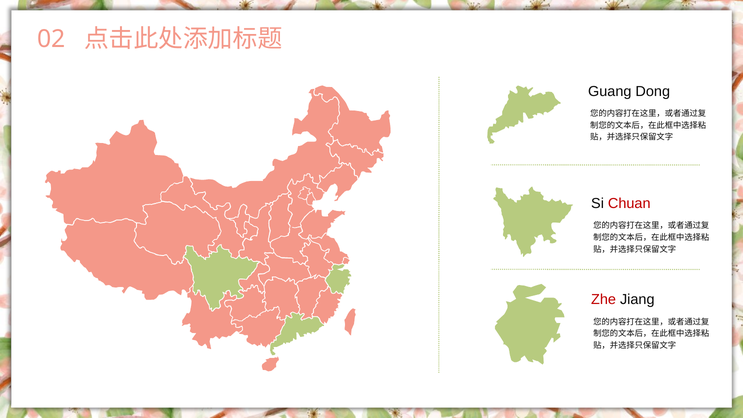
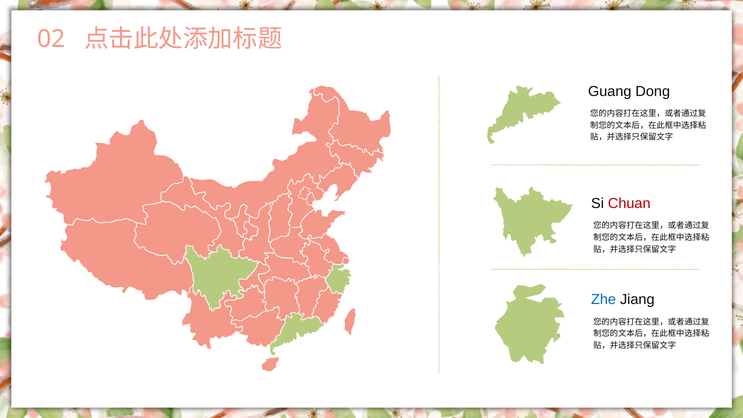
Zhe colour: red -> blue (604, 300)
